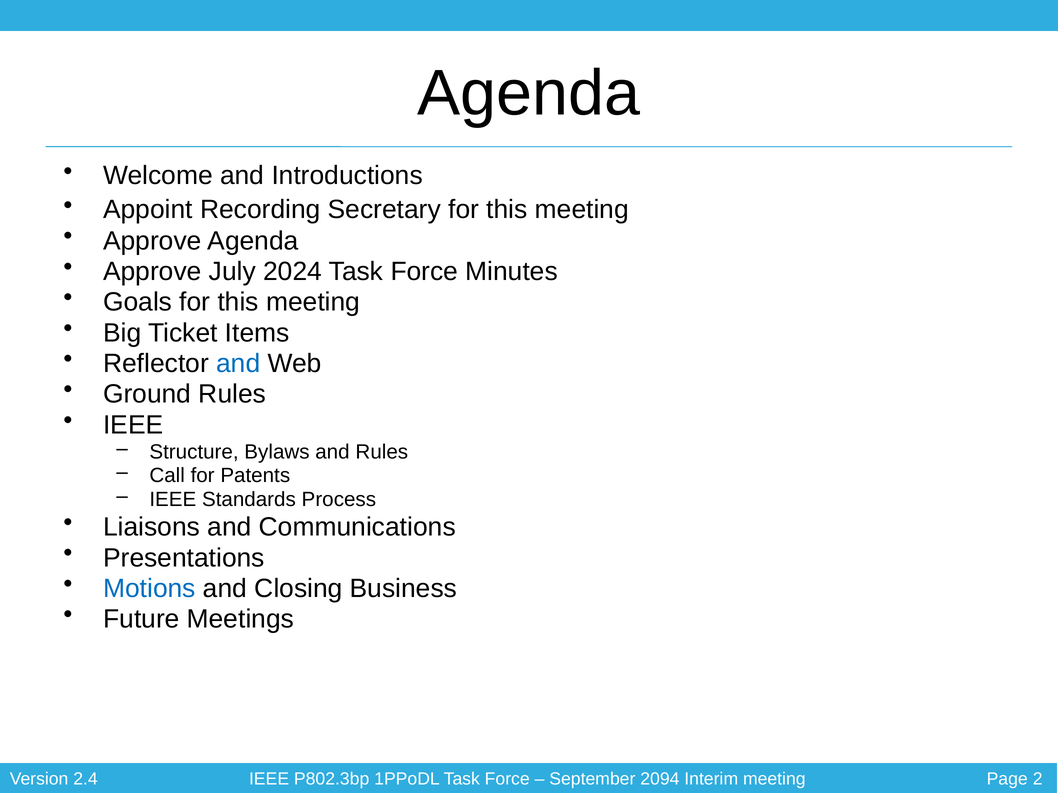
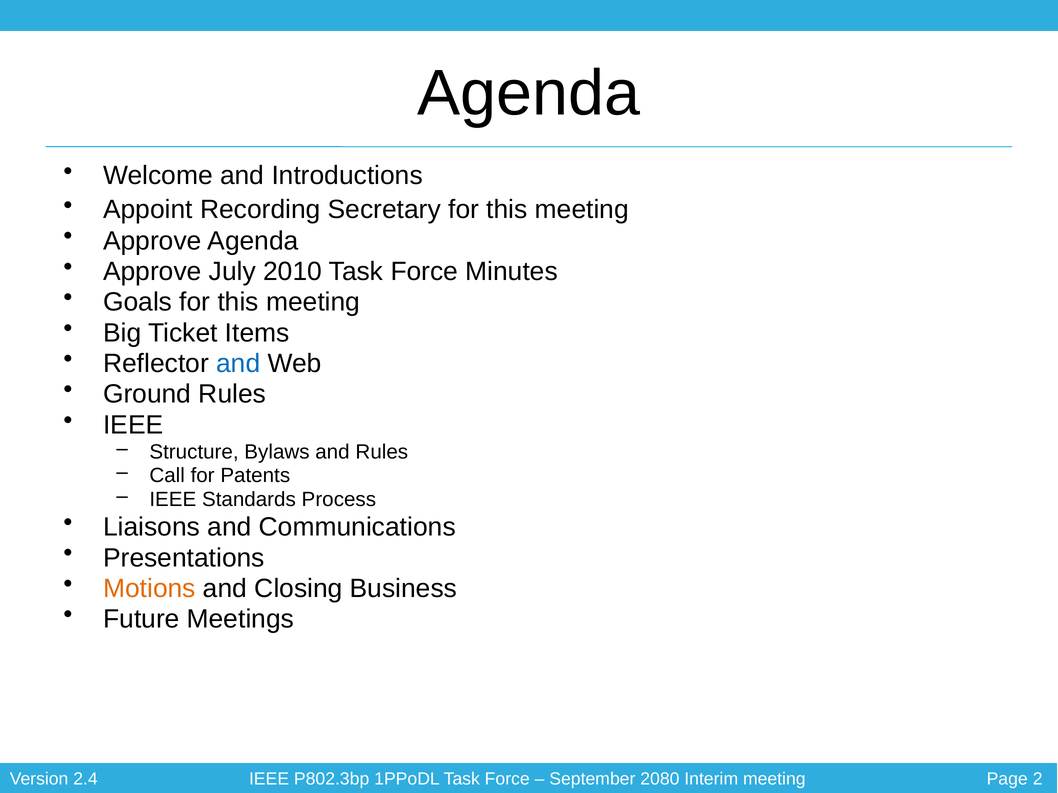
2024: 2024 -> 2010 (293, 272)
Motions colour: blue -> orange (149, 589)
2094: 2094 -> 2080 (660, 780)
